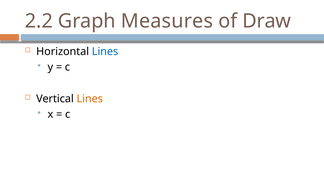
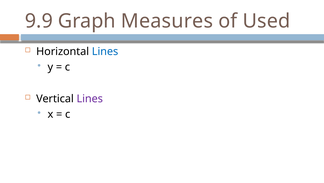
2.2: 2.2 -> 9.9 (39, 21)
Draw: Draw -> Used (266, 21)
Lines colour: orange -> purple (90, 98)
